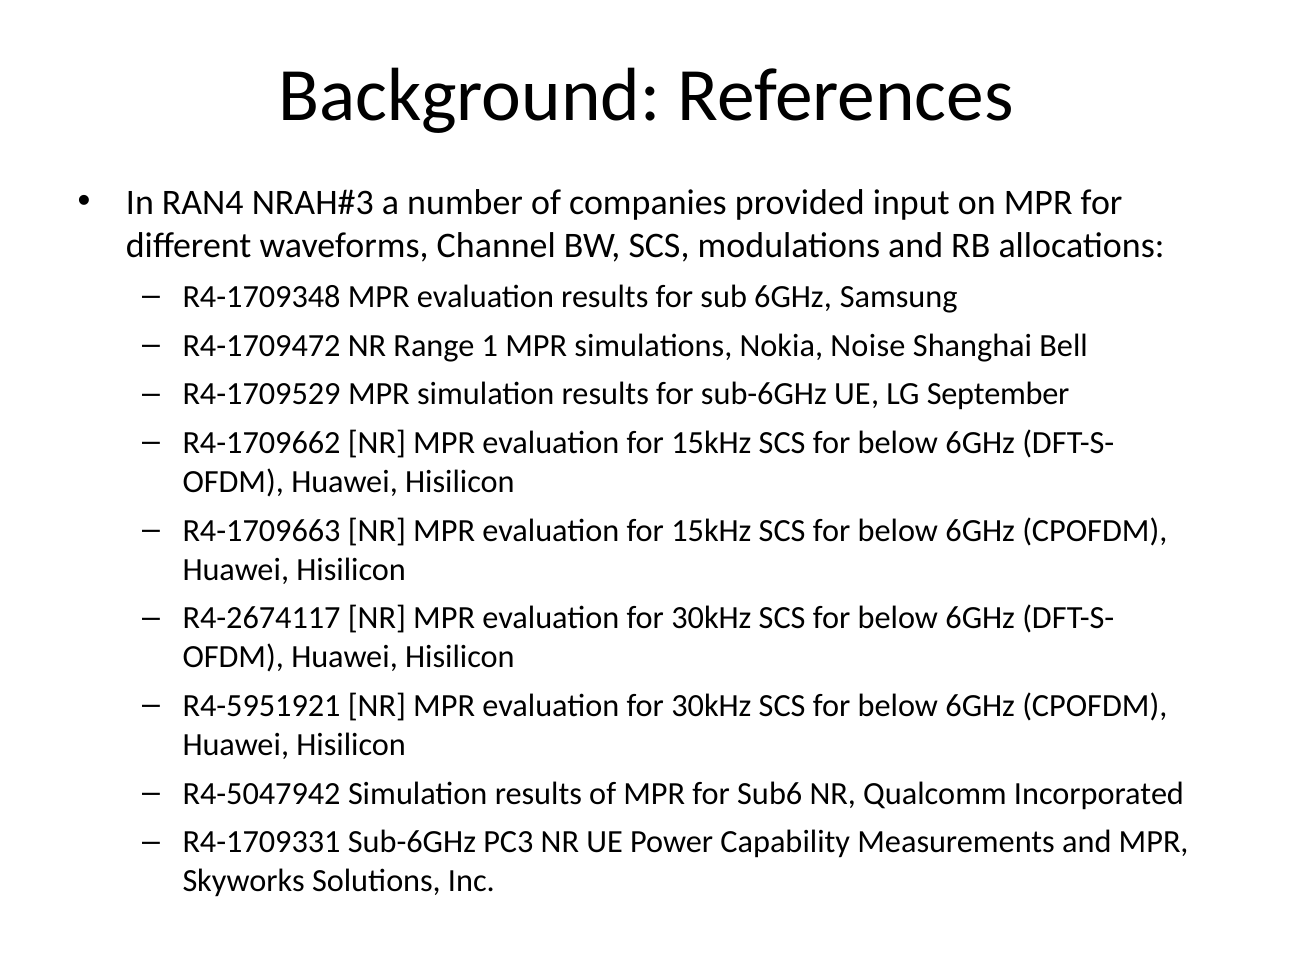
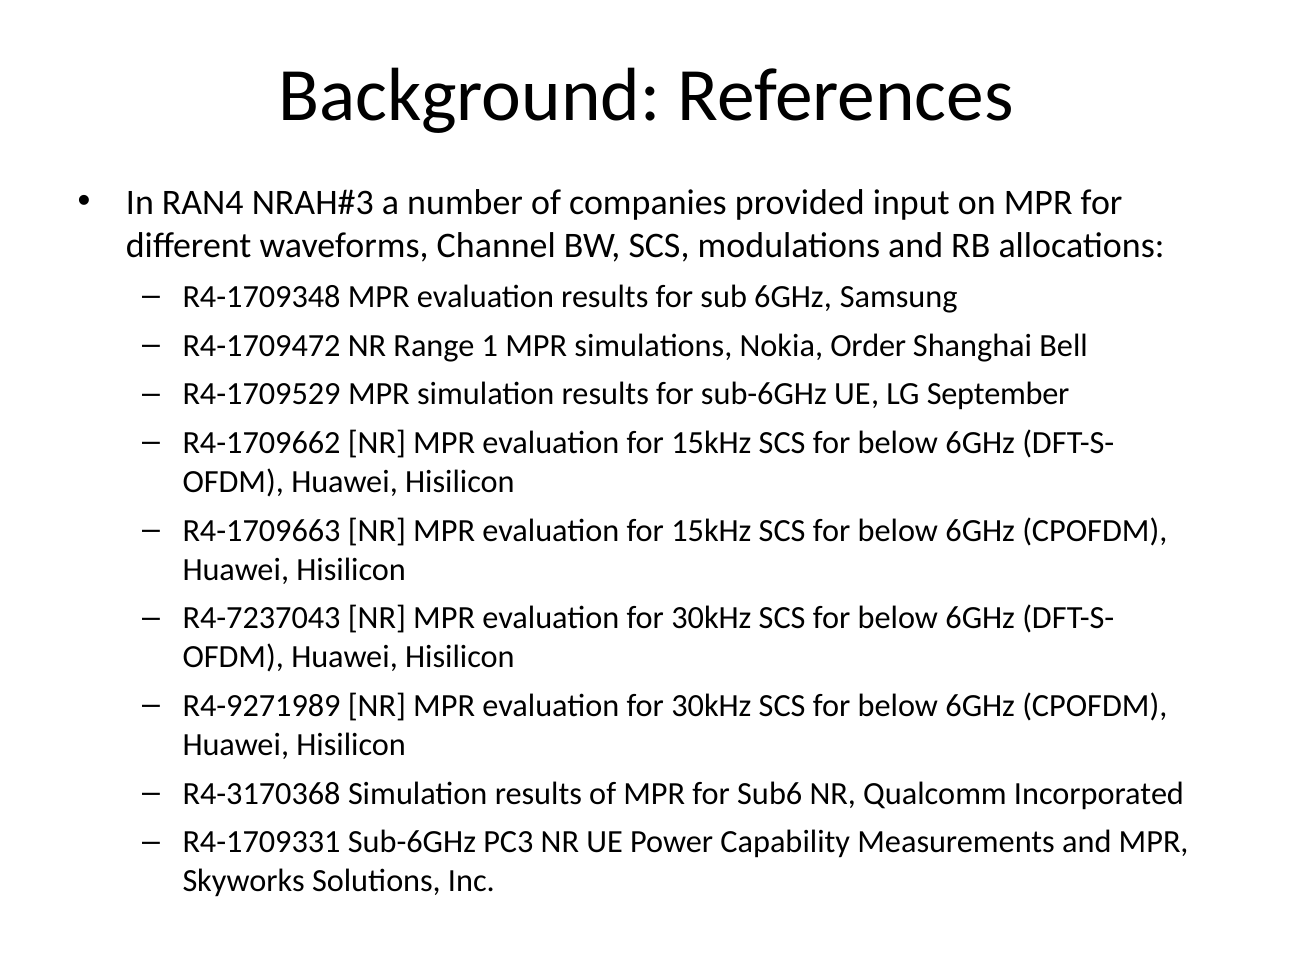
Noise: Noise -> Order (868, 345)
R4-2674117: R4-2674117 -> R4-7237043 (262, 618)
R4-5951921: R4-5951921 -> R4-9271989 (262, 706)
R4-5047942: R4-5047942 -> R4-3170368 (262, 793)
